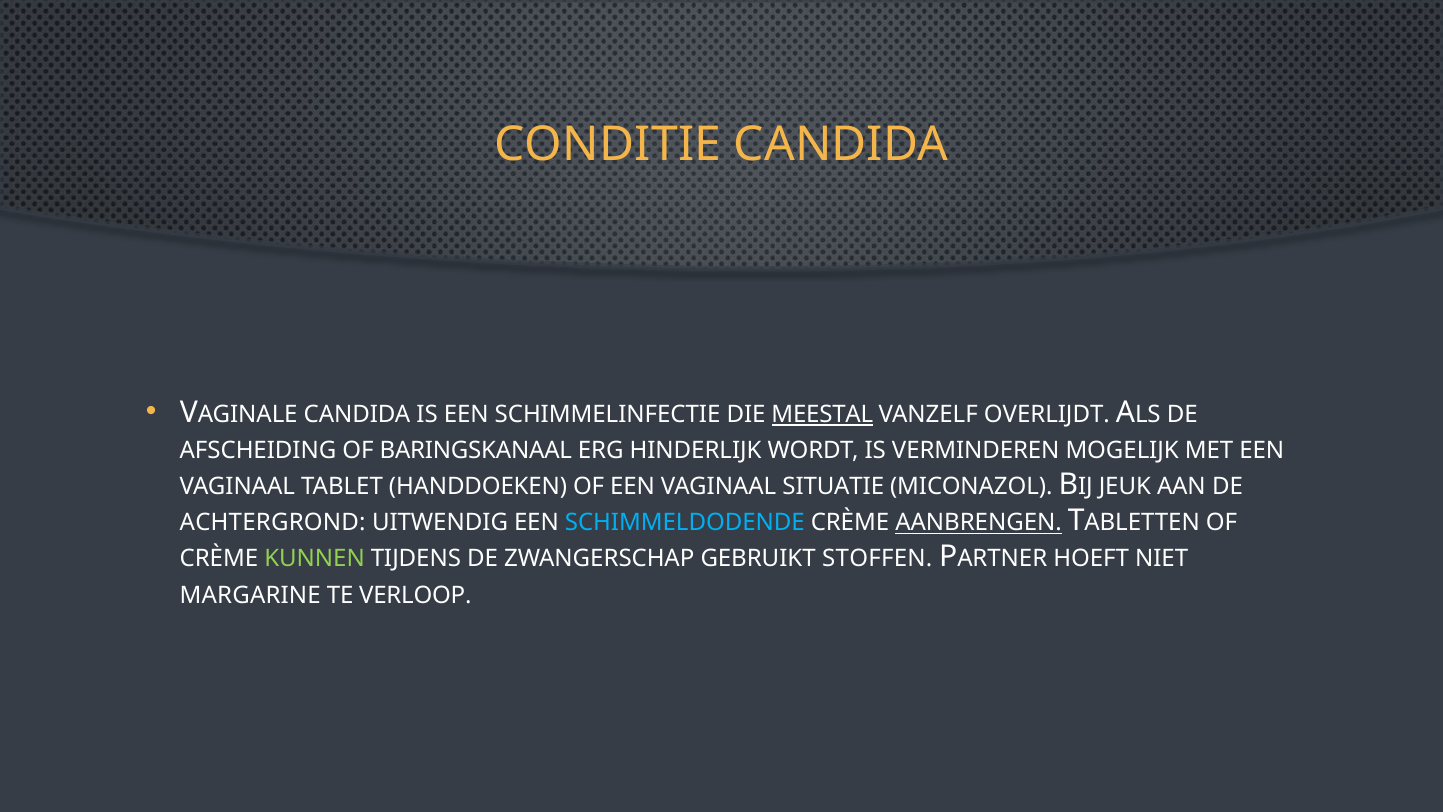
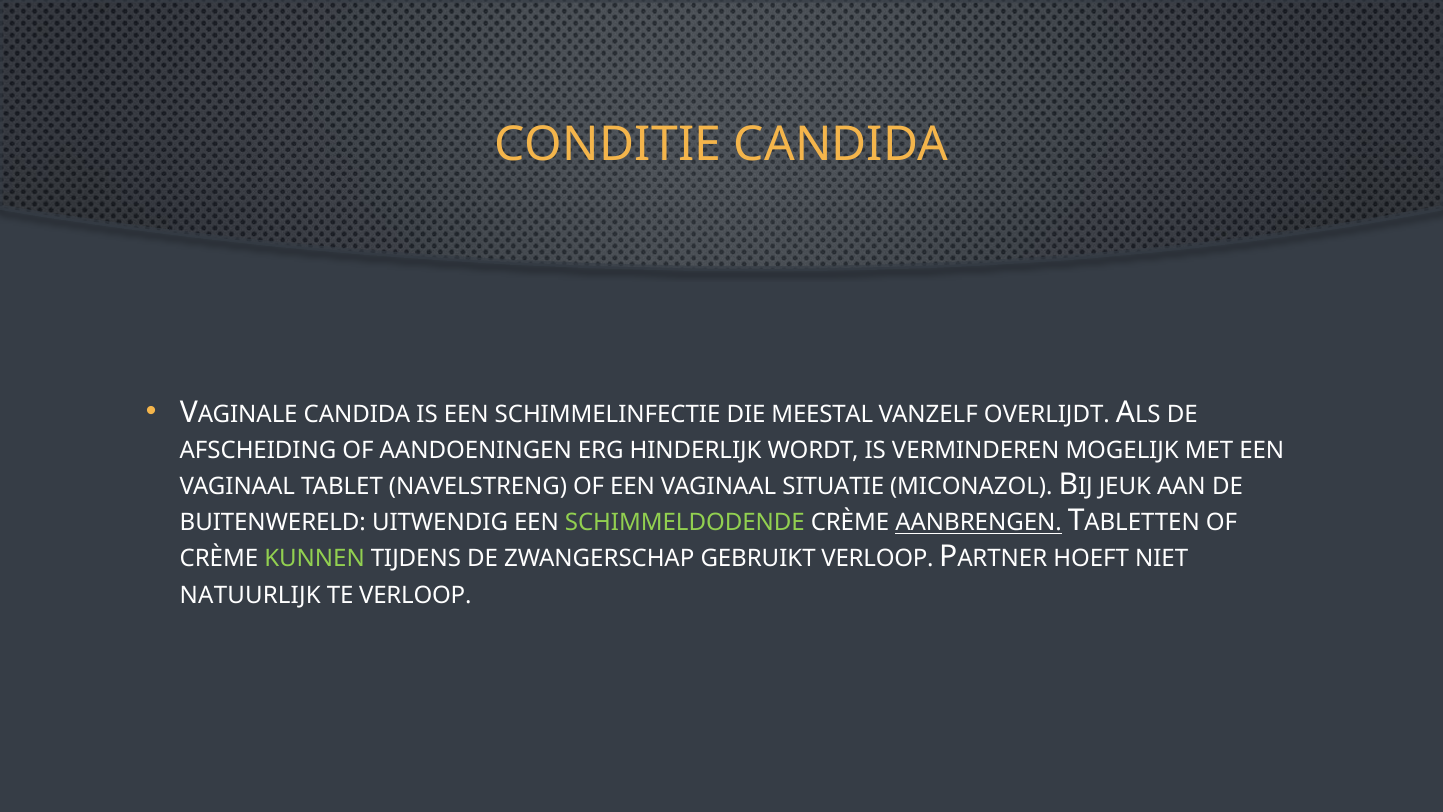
MEESTAL underline: present -> none (822, 414)
BARINGSKANAAL: BARINGSKANAAL -> AANDOENINGEN (476, 450)
HANDDOEKEN: HANDDOEKEN -> NAVELSTRENG (478, 487)
ACHTERGROND: ACHTERGROND -> BUITENWERELD (273, 523)
SCHIMMELDODENDE colour: light blue -> light green (685, 523)
GEBRUIKT STOFFEN: STOFFEN -> VERLOOP (878, 559)
MARGARINE: MARGARINE -> NATUURLIJK (250, 595)
